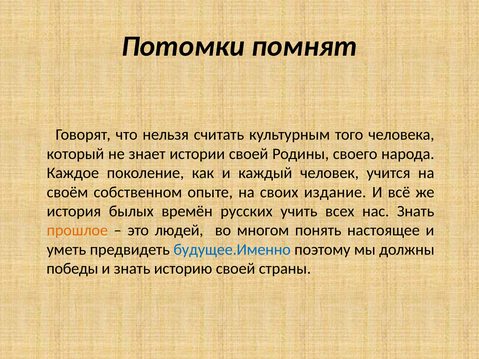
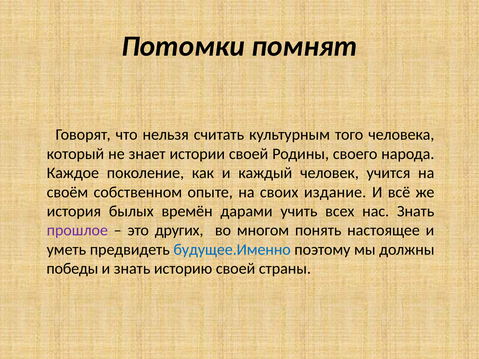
русских: русских -> дарами (247, 211)
прошлое colour: orange -> purple (77, 231)
людей: людей -> других (179, 231)
